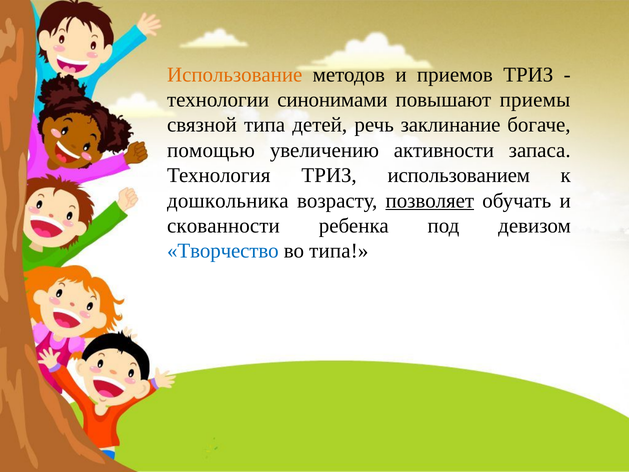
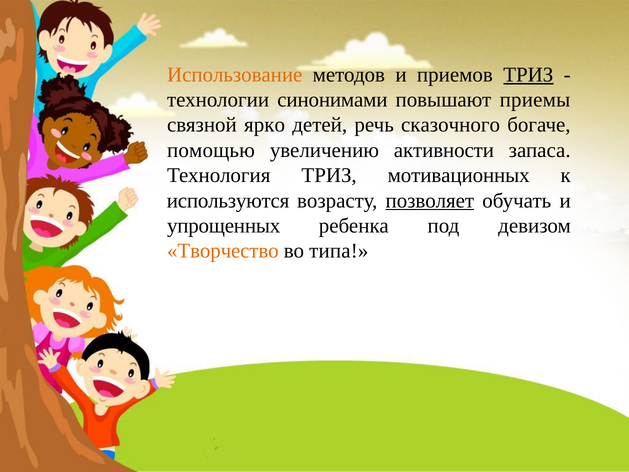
ТРИЗ underline: none -> present (528, 75)
связной типа: типа -> ярко (265, 125)
заклинание: заклинание -> сказочного (451, 125)
использованием: использованием -> мотивационных (459, 175)
дошкольника: дошкольника -> используются (228, 200)
скованности: скованности -> упрощенных (224, 226)
Творчество colour: blue -> orange (223, 251)
